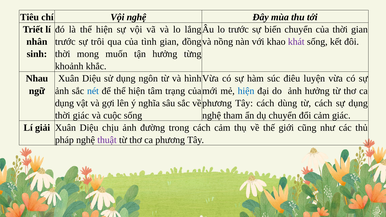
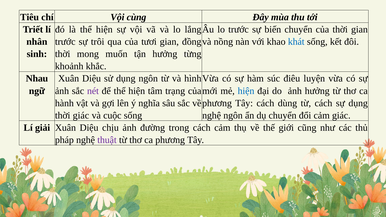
Vội nghệ: nghệ -> cùng (136, 17)
tình: tình -> tươi (149, 42)
khát colour: purple -> blue (296, 42)
nét colour: blue -> purple (93, 91)
dụng: dụng -> hành (64, 103)
nghệ tham: tham -> ngôn (233, 115)
